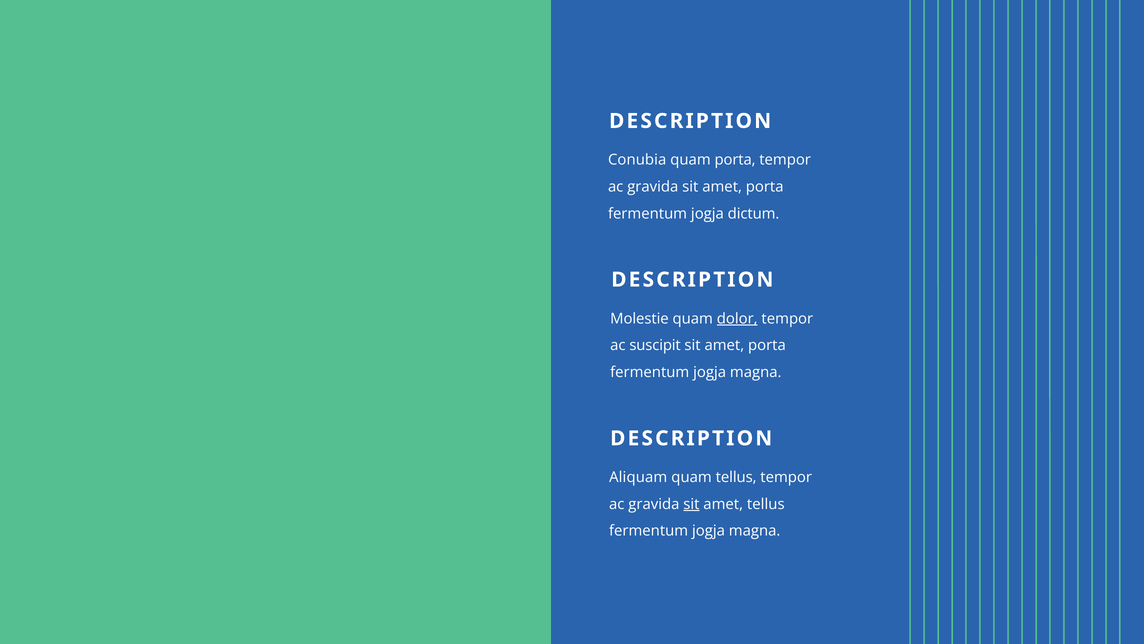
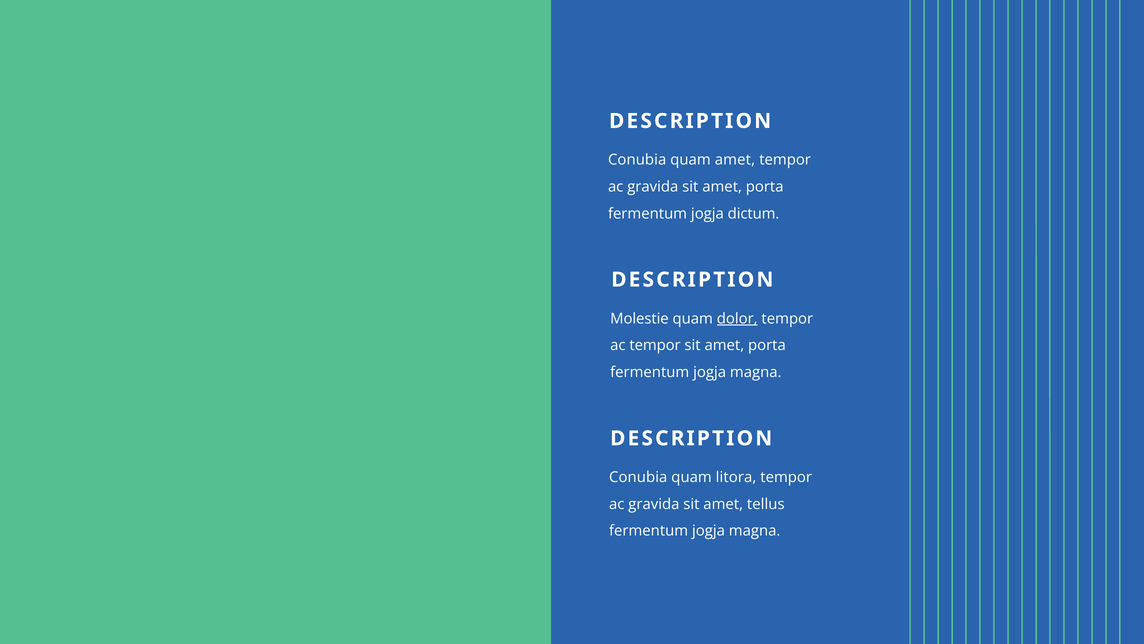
quam porta: porta -> amet (735, 160)
ac suscipit: suscipit -> tempor (655, 345)
Aliquam: Aliquam -> Conubia (638, 477)
quam tellus: tellus -> litora (736, 477)
sit underline: present -> none (691, 504)
